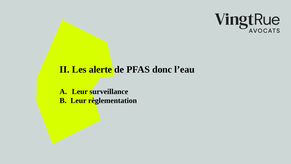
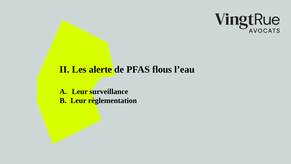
donc: donc -> flous (162, 69)
